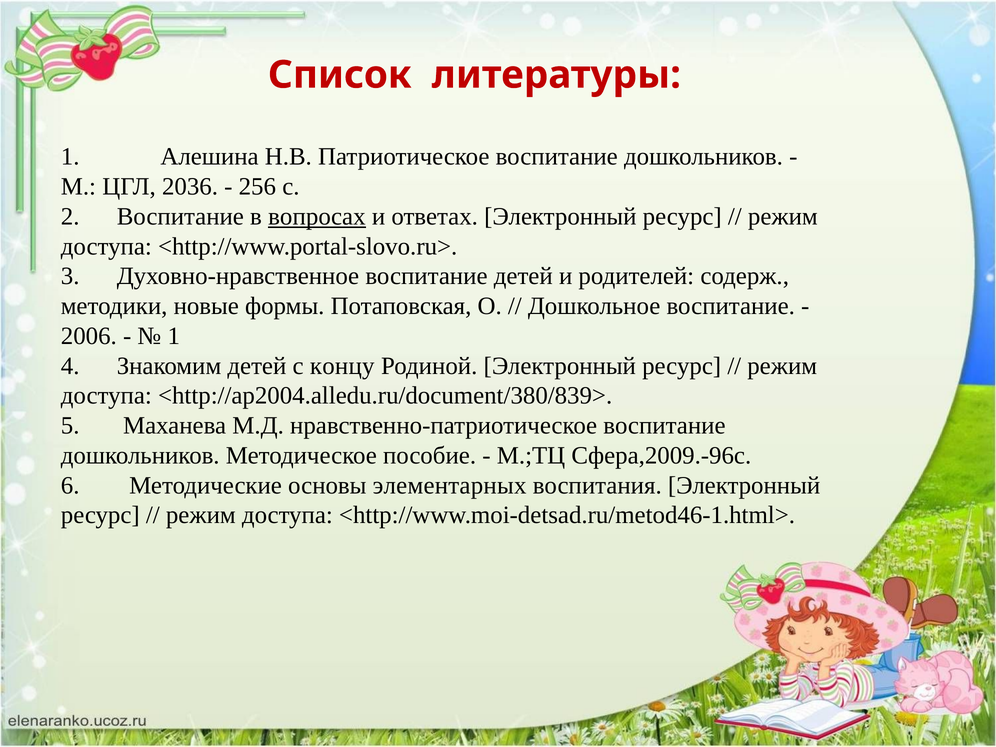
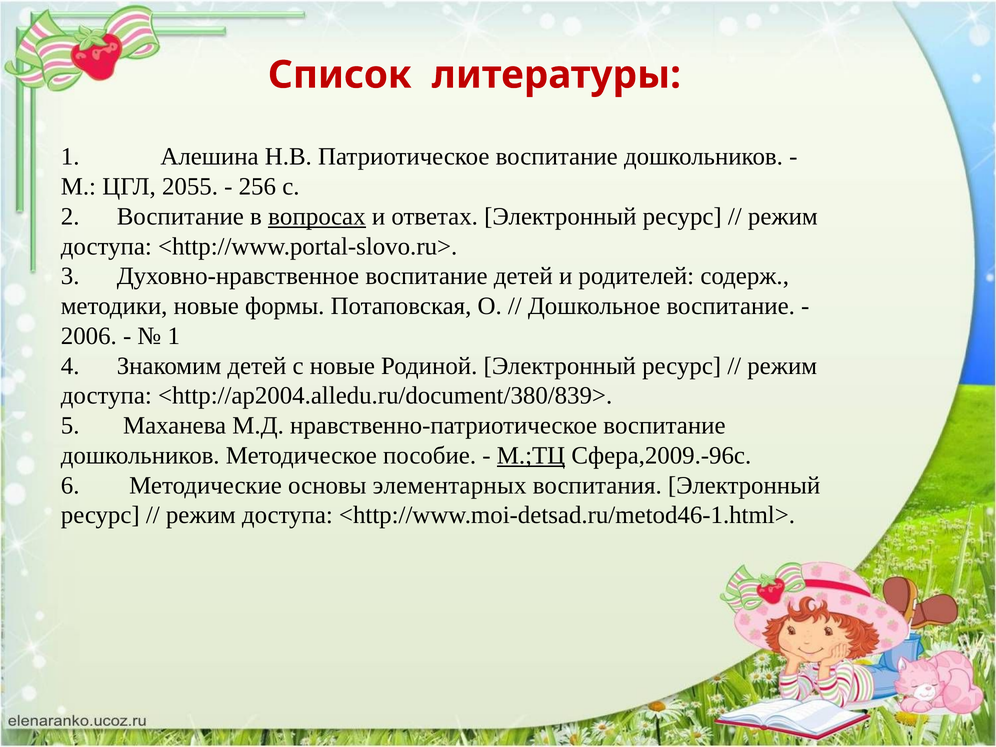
2036: 2036 -> 2055 (190, 187)
с концу: концу -> новые (342, 366)
М.;ТЦ underline: none -> present (531, 456)
